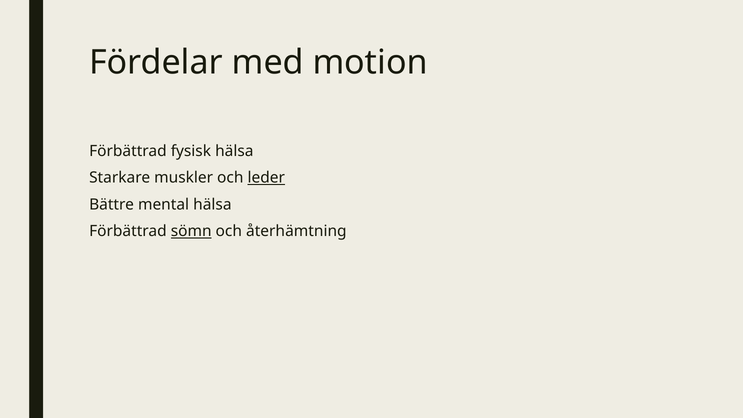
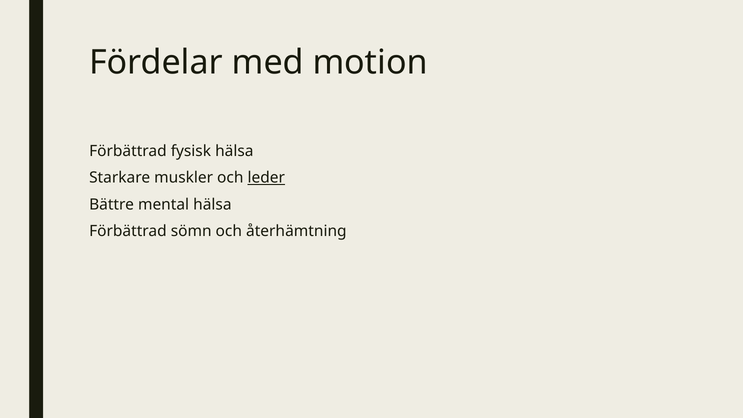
sömn underline: present -> none (191, 231)
